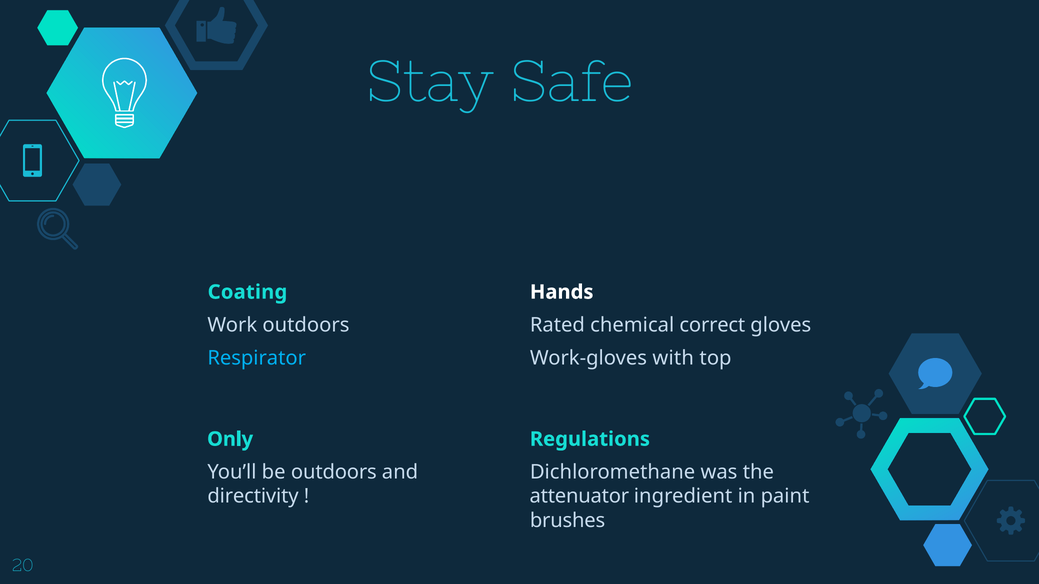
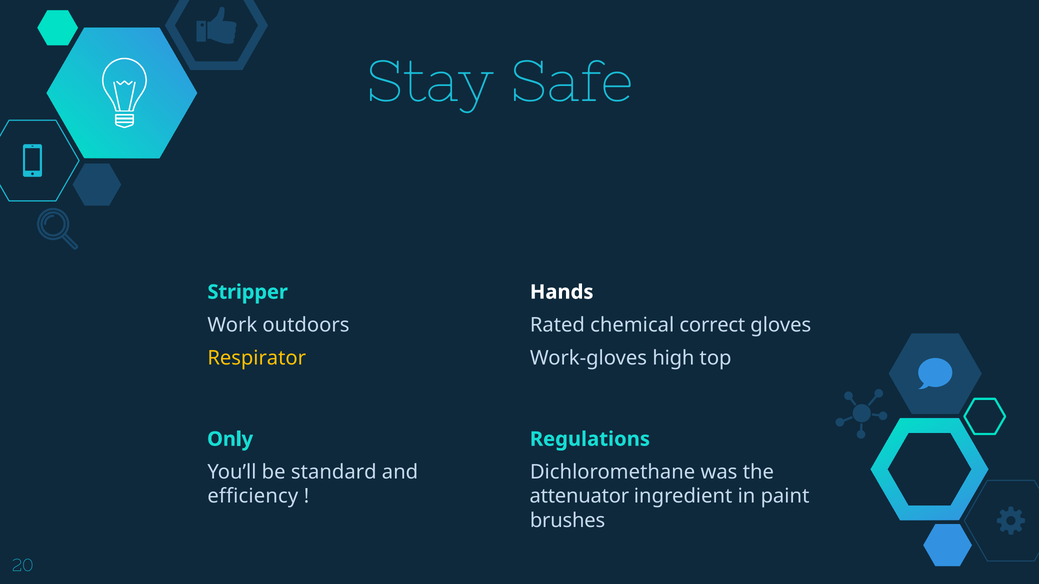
Coating: Coating -> Stripper (248, 292)
Respirator colour: light blue -> yellow (257, 358)
with: with -> high (673, 358)
be outdoors: outdoors -> standard (334, 472)
directivity: directivity -> efficiency (253, 497)
